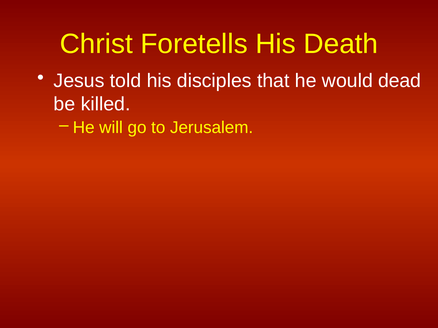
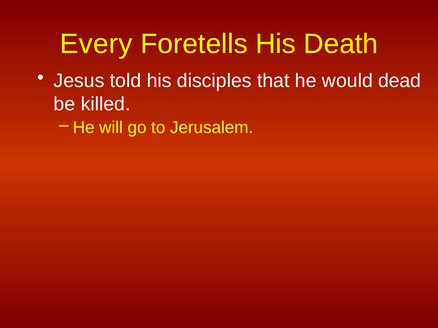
Christ: Christ -> Every (96, 44)
